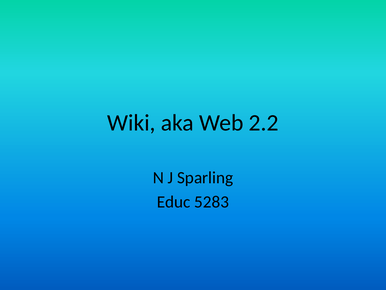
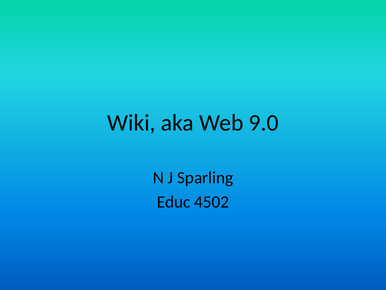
2.2: 2.2 -> 9.0 (264, 123)
5283: 5283 -> 4502 (212, 202)
